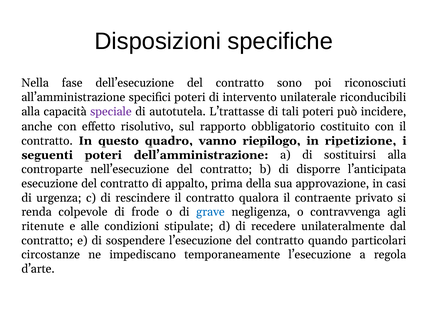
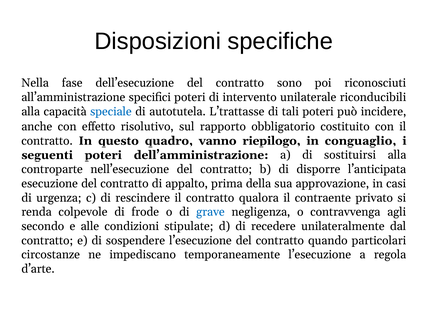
speciale colour: purple -> blue (111, 112)
ripetizione: ripetizione -> conguaglio (361, 141)
ritenute: ritenute -> secondo (43, 226)
